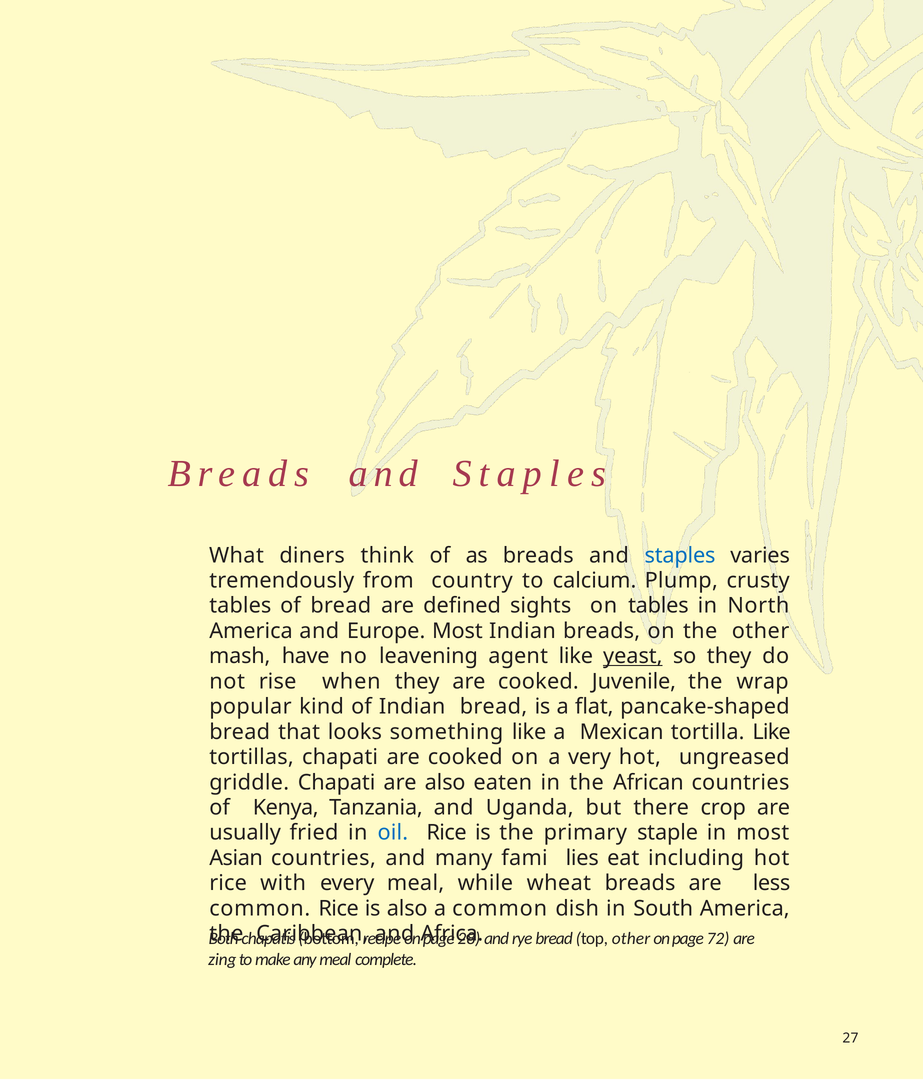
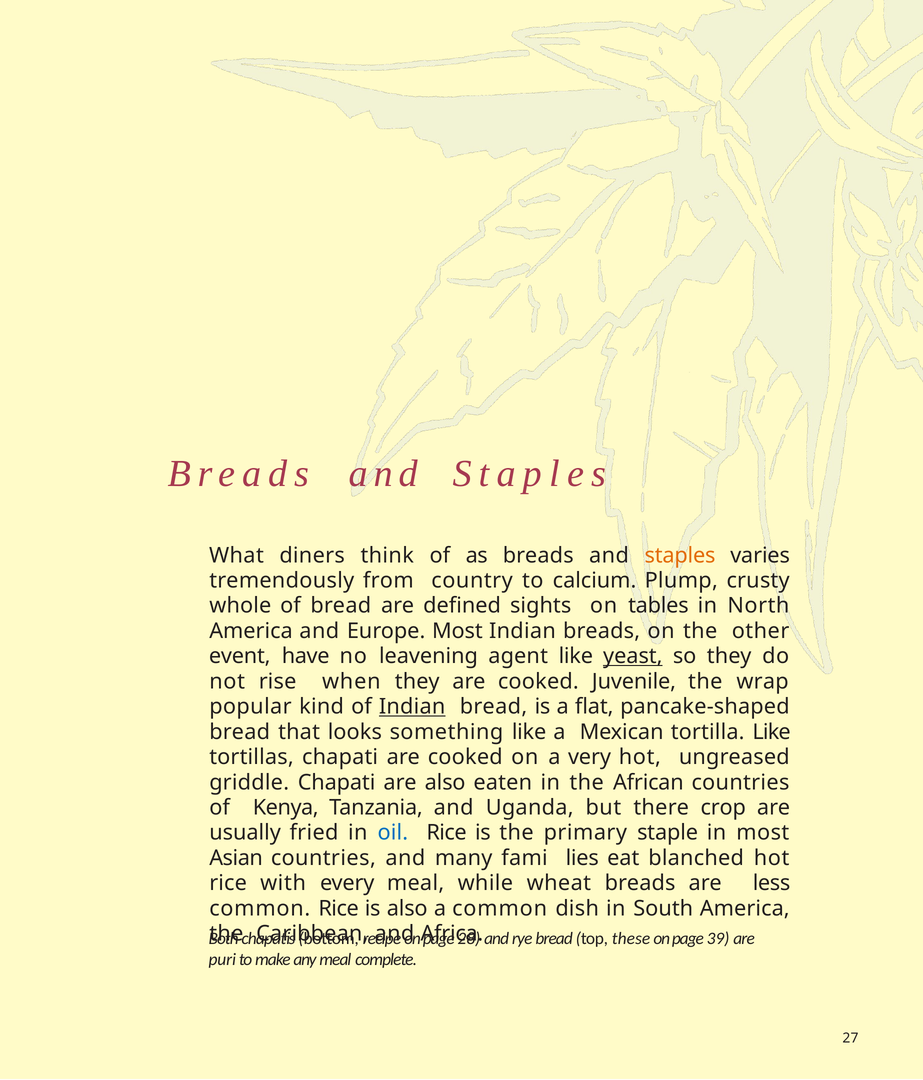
staples colour: blue -> orange (680, 556)
tables: tables -> whole (240, 606)
mash: mash -> event (240, 656)
Indian underline: none -> present (412, 707)
including: including -> blanched (696, 858)
top other: other -> these (631, 939)
72: 72 -> 39 (718, 939)
zing: zing -> puri (222, 960)
